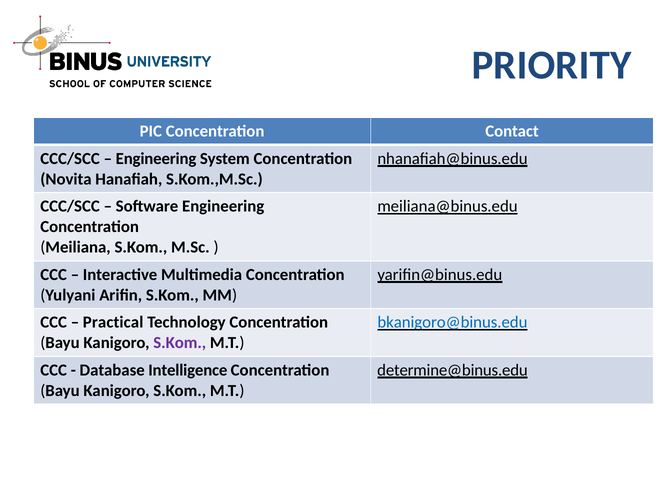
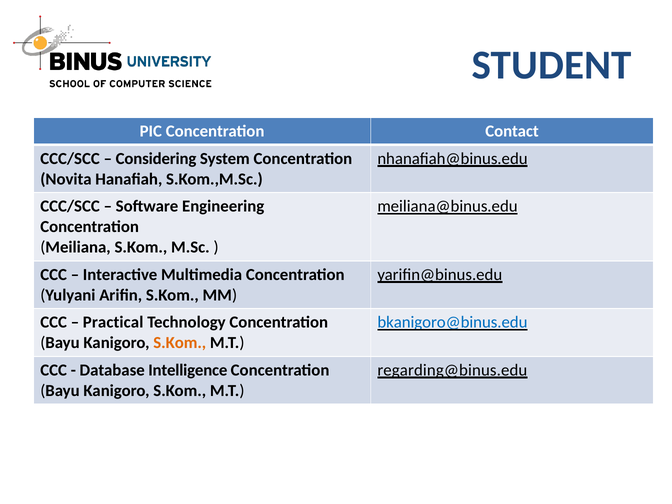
PRIORITY: PRIORITY -> STUDENT (551, 65)
Engineering: Engineering -> Considering (156, 159)
S.Kom colour: purple -> orange (180, 343)
determine@binus.edu: determine@binus.edu -> regarding@binus.edu (452, 370)
